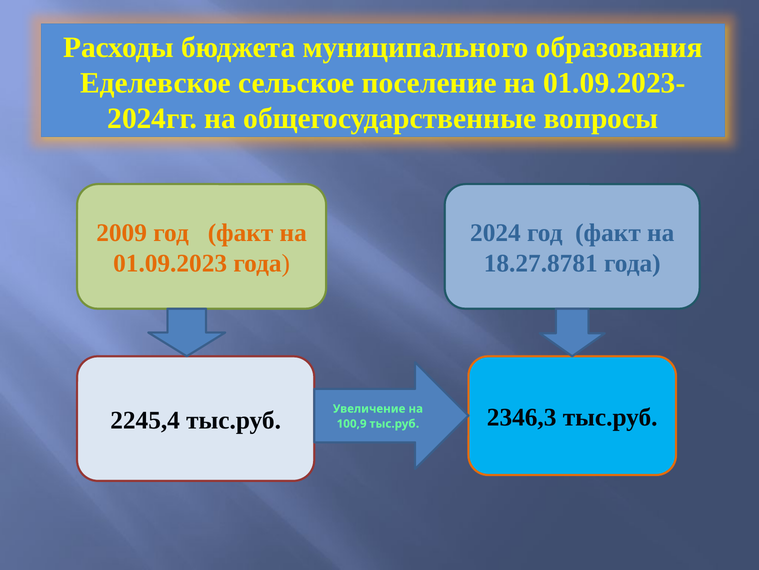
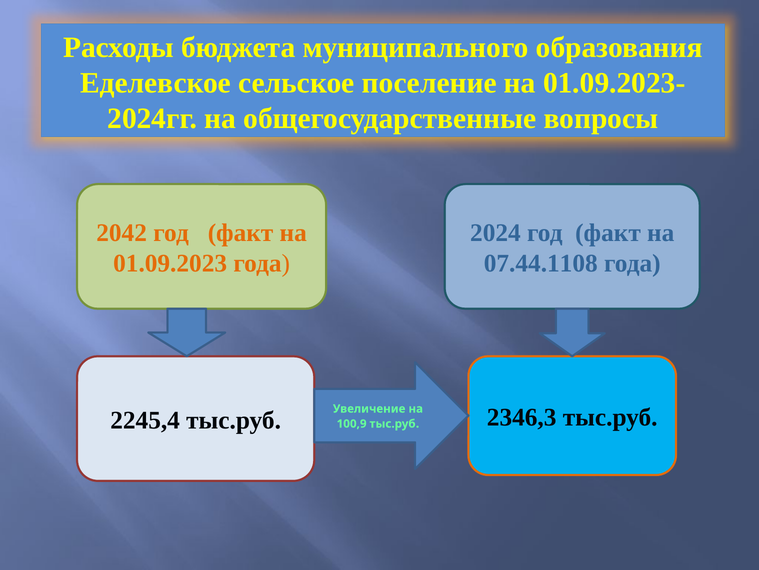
2009: 2009 -> 2042 (122, 233)
18.27.8781: 18.27.8781 -> 07.44.1108 (541, 263)
